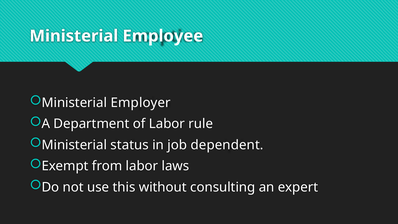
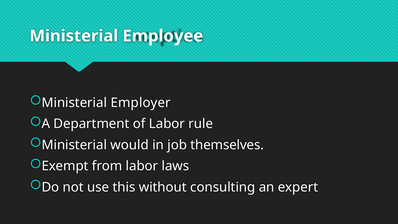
status: status -> would (130, 145)
dependent: dependent -> themselves (227, 145)
